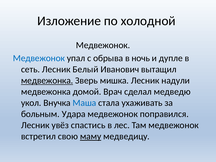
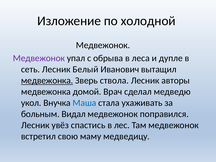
Медвежонок colour: blue -> purple (39, 58)
ночь: ночь -> леса (141, 58)
мишка: мишка -> ствола (114, 81)
надули: надули -> авторы (176, 81)
Удара: Удара -> Видал (74, 114)
маму underline: present -> none (91, 136)
